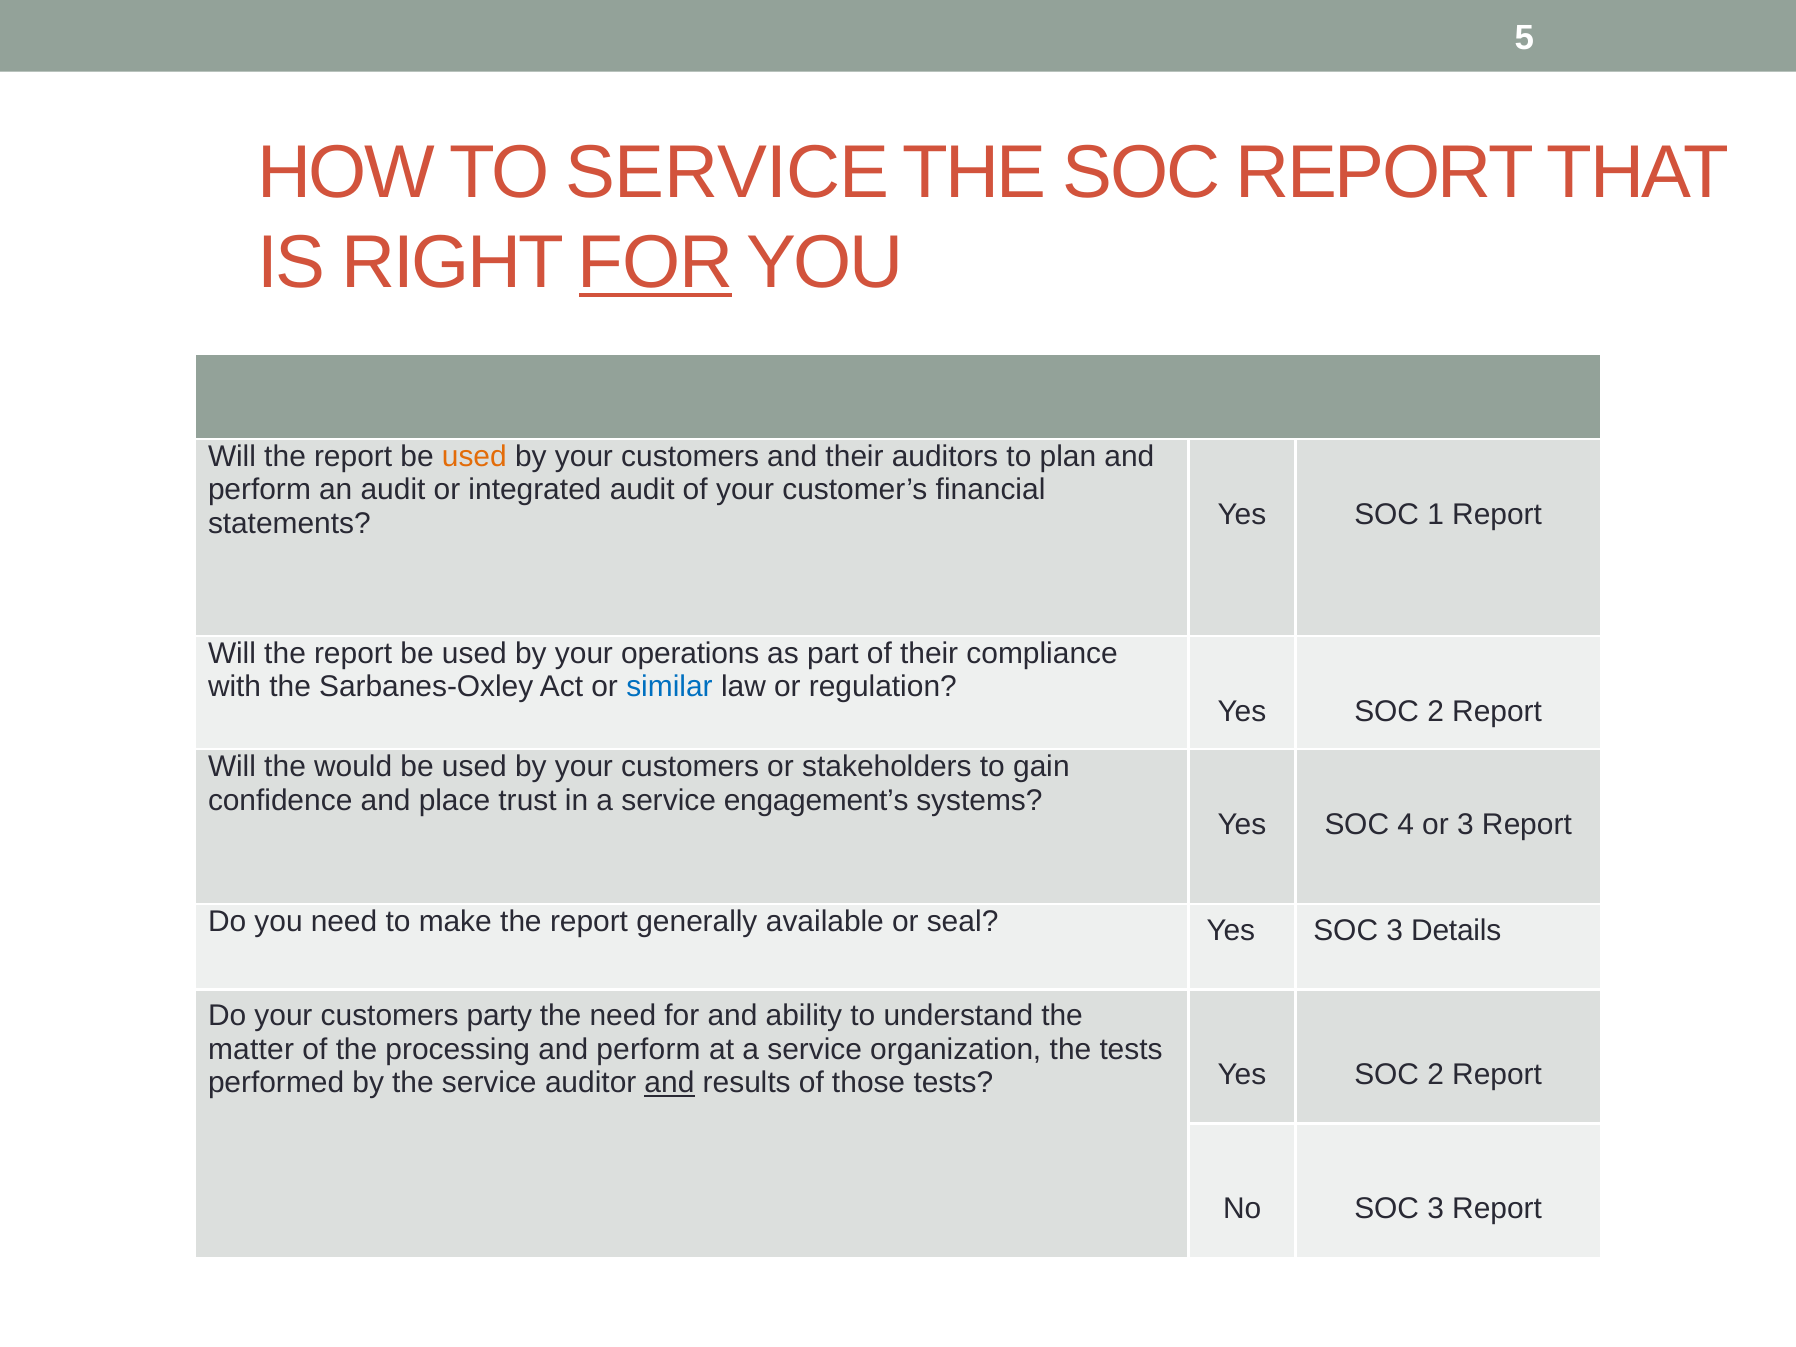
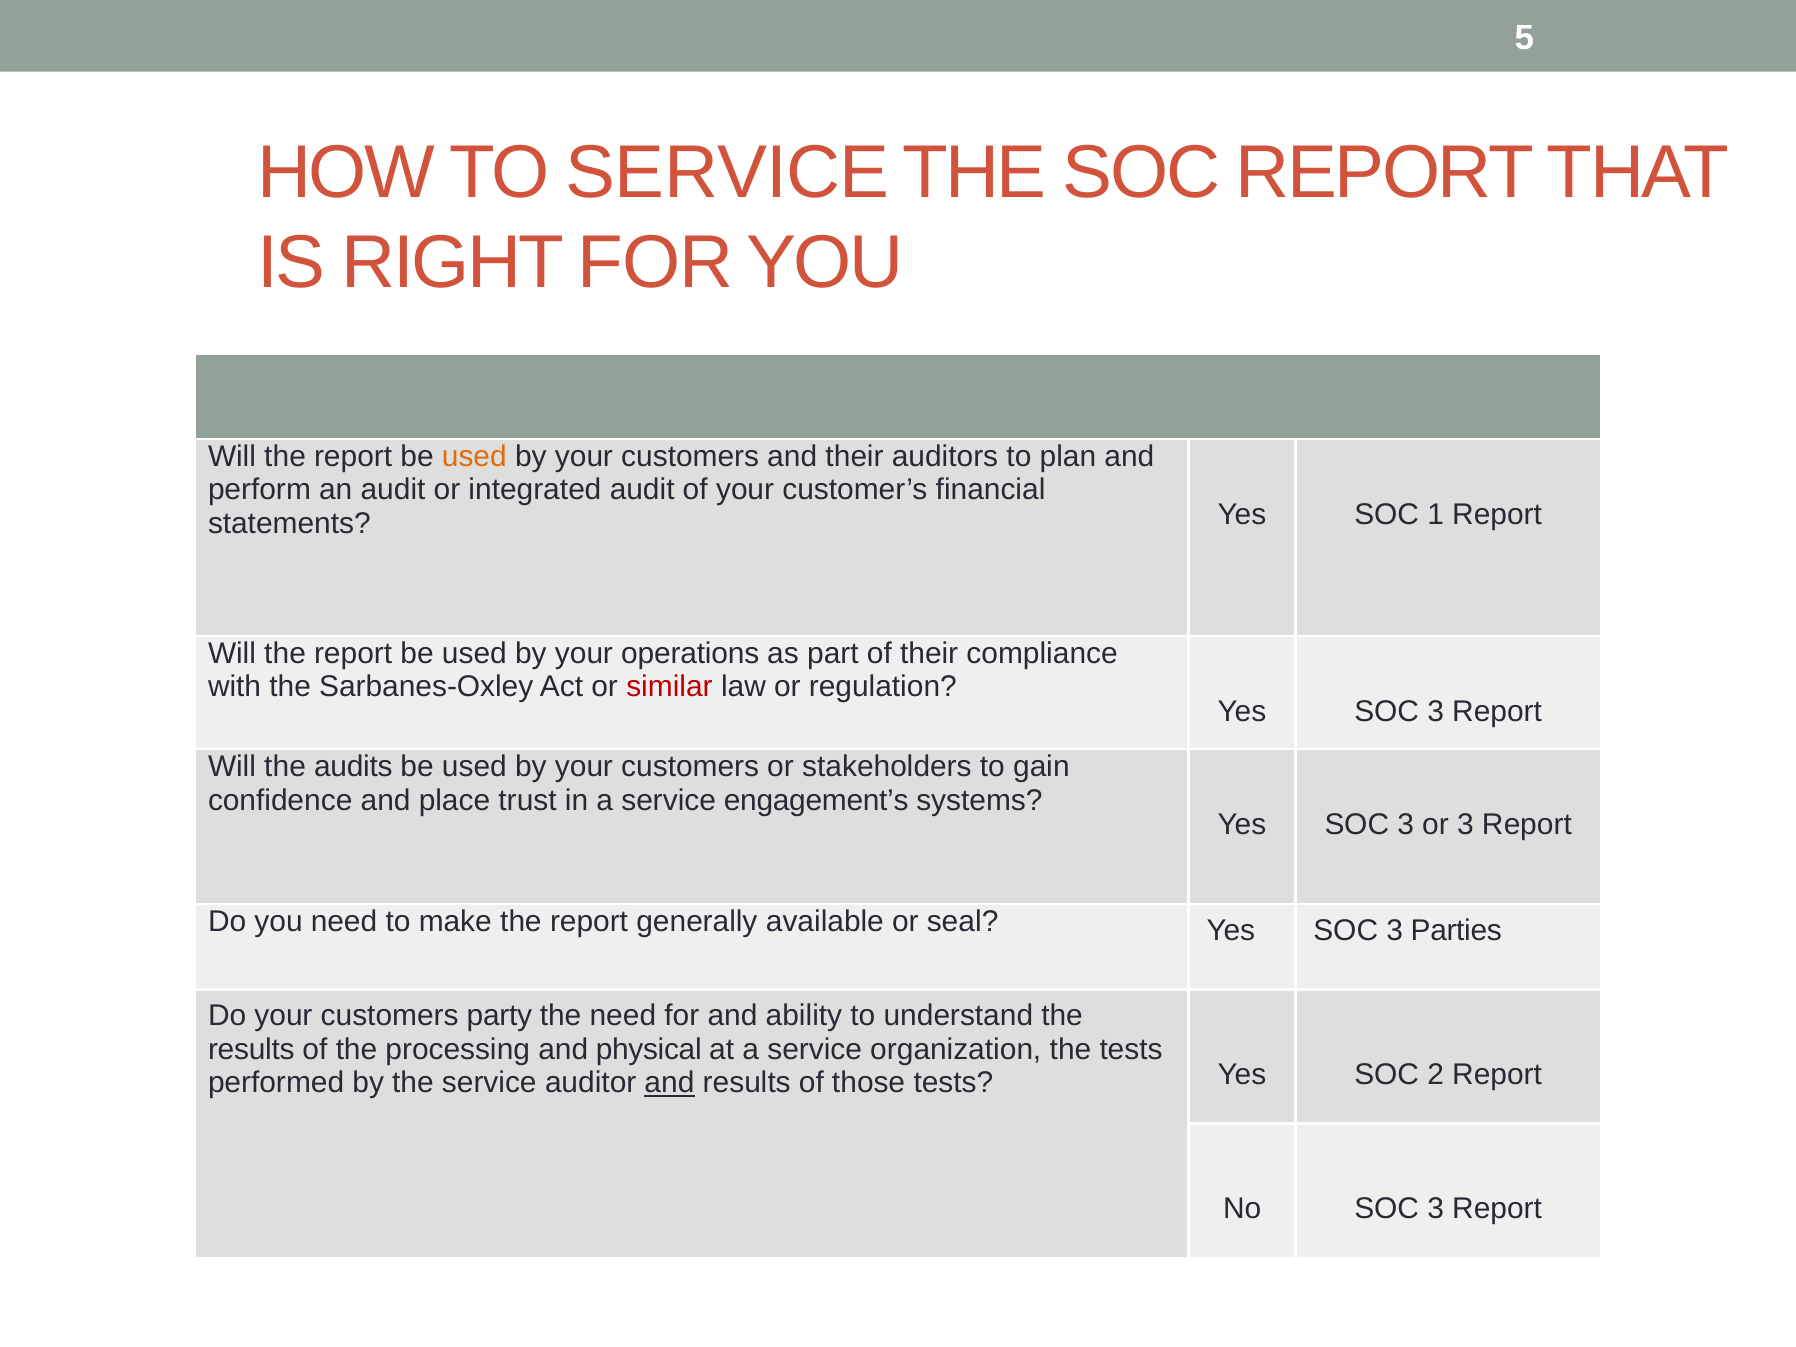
FOR underline: present -> none (656, 263)
similar colour: blue -> red (669, 687)
2: 2 -> 3 (1436, 712)
would: would -> audits (353, 767)
4: 4 -> 3 (1406, 825)
Details: Details -> Parties (1456, 931)
matter: matter -> results (251, 1049)
processing and perform: perform -> physical (649, 1049)
